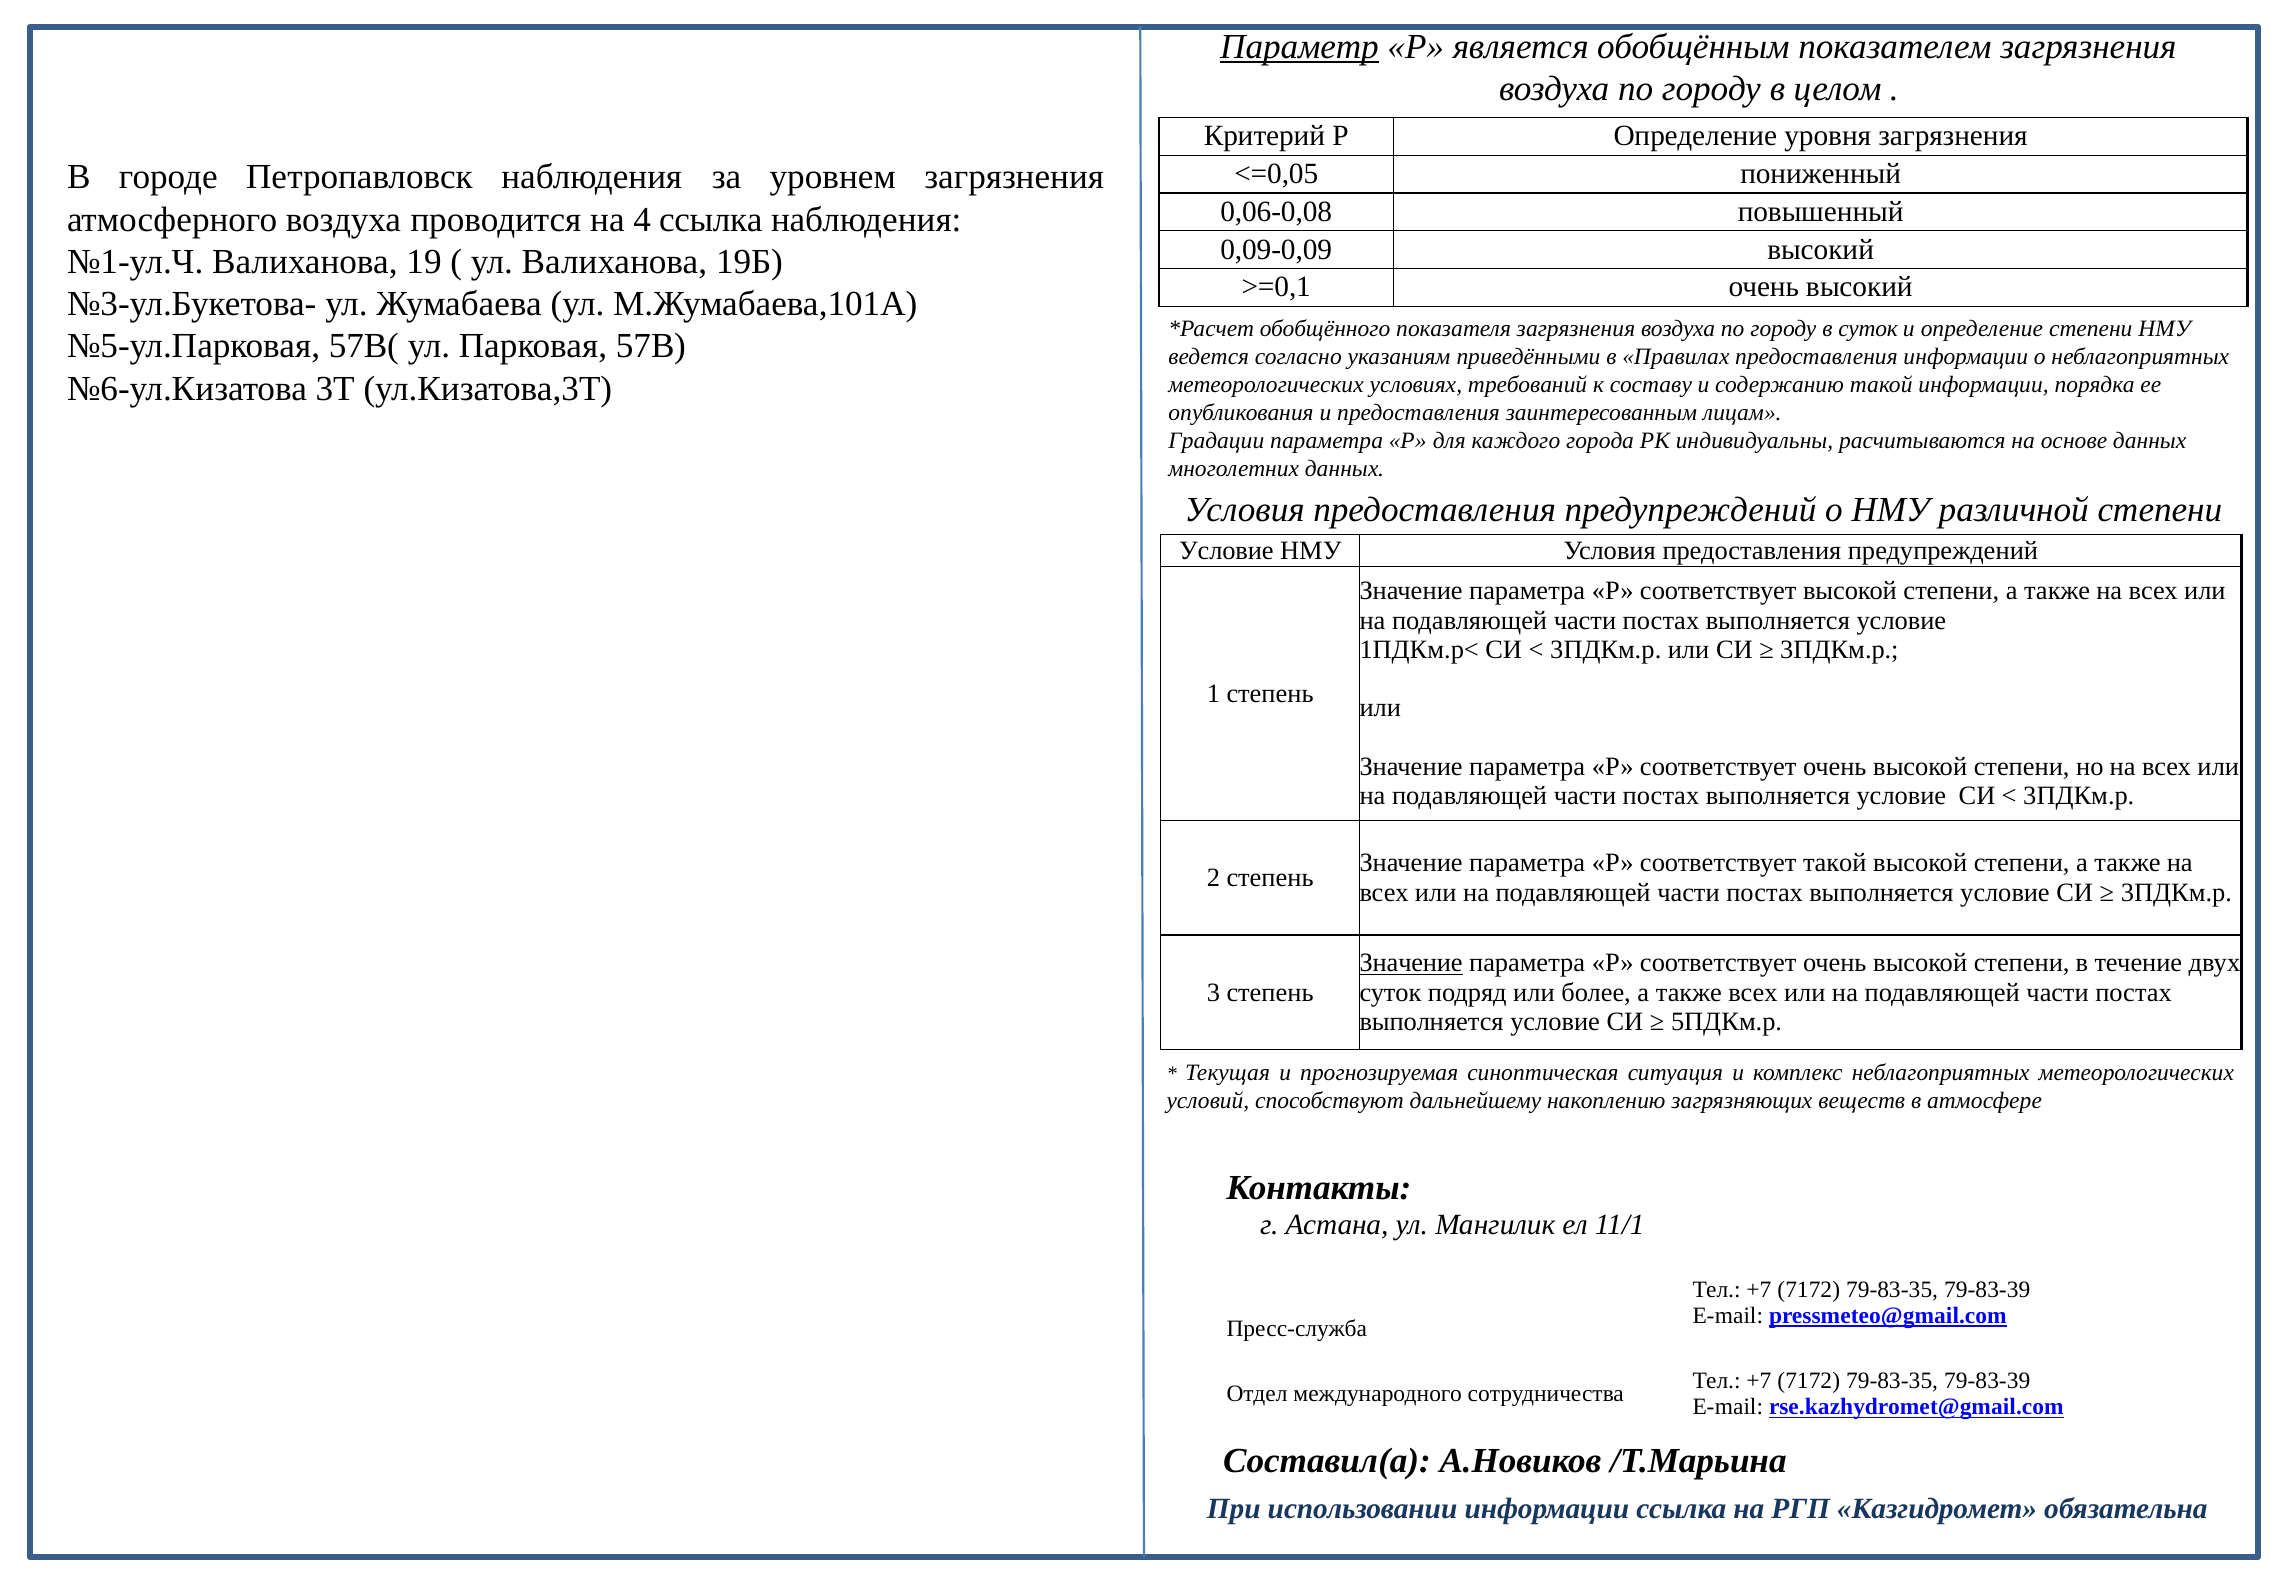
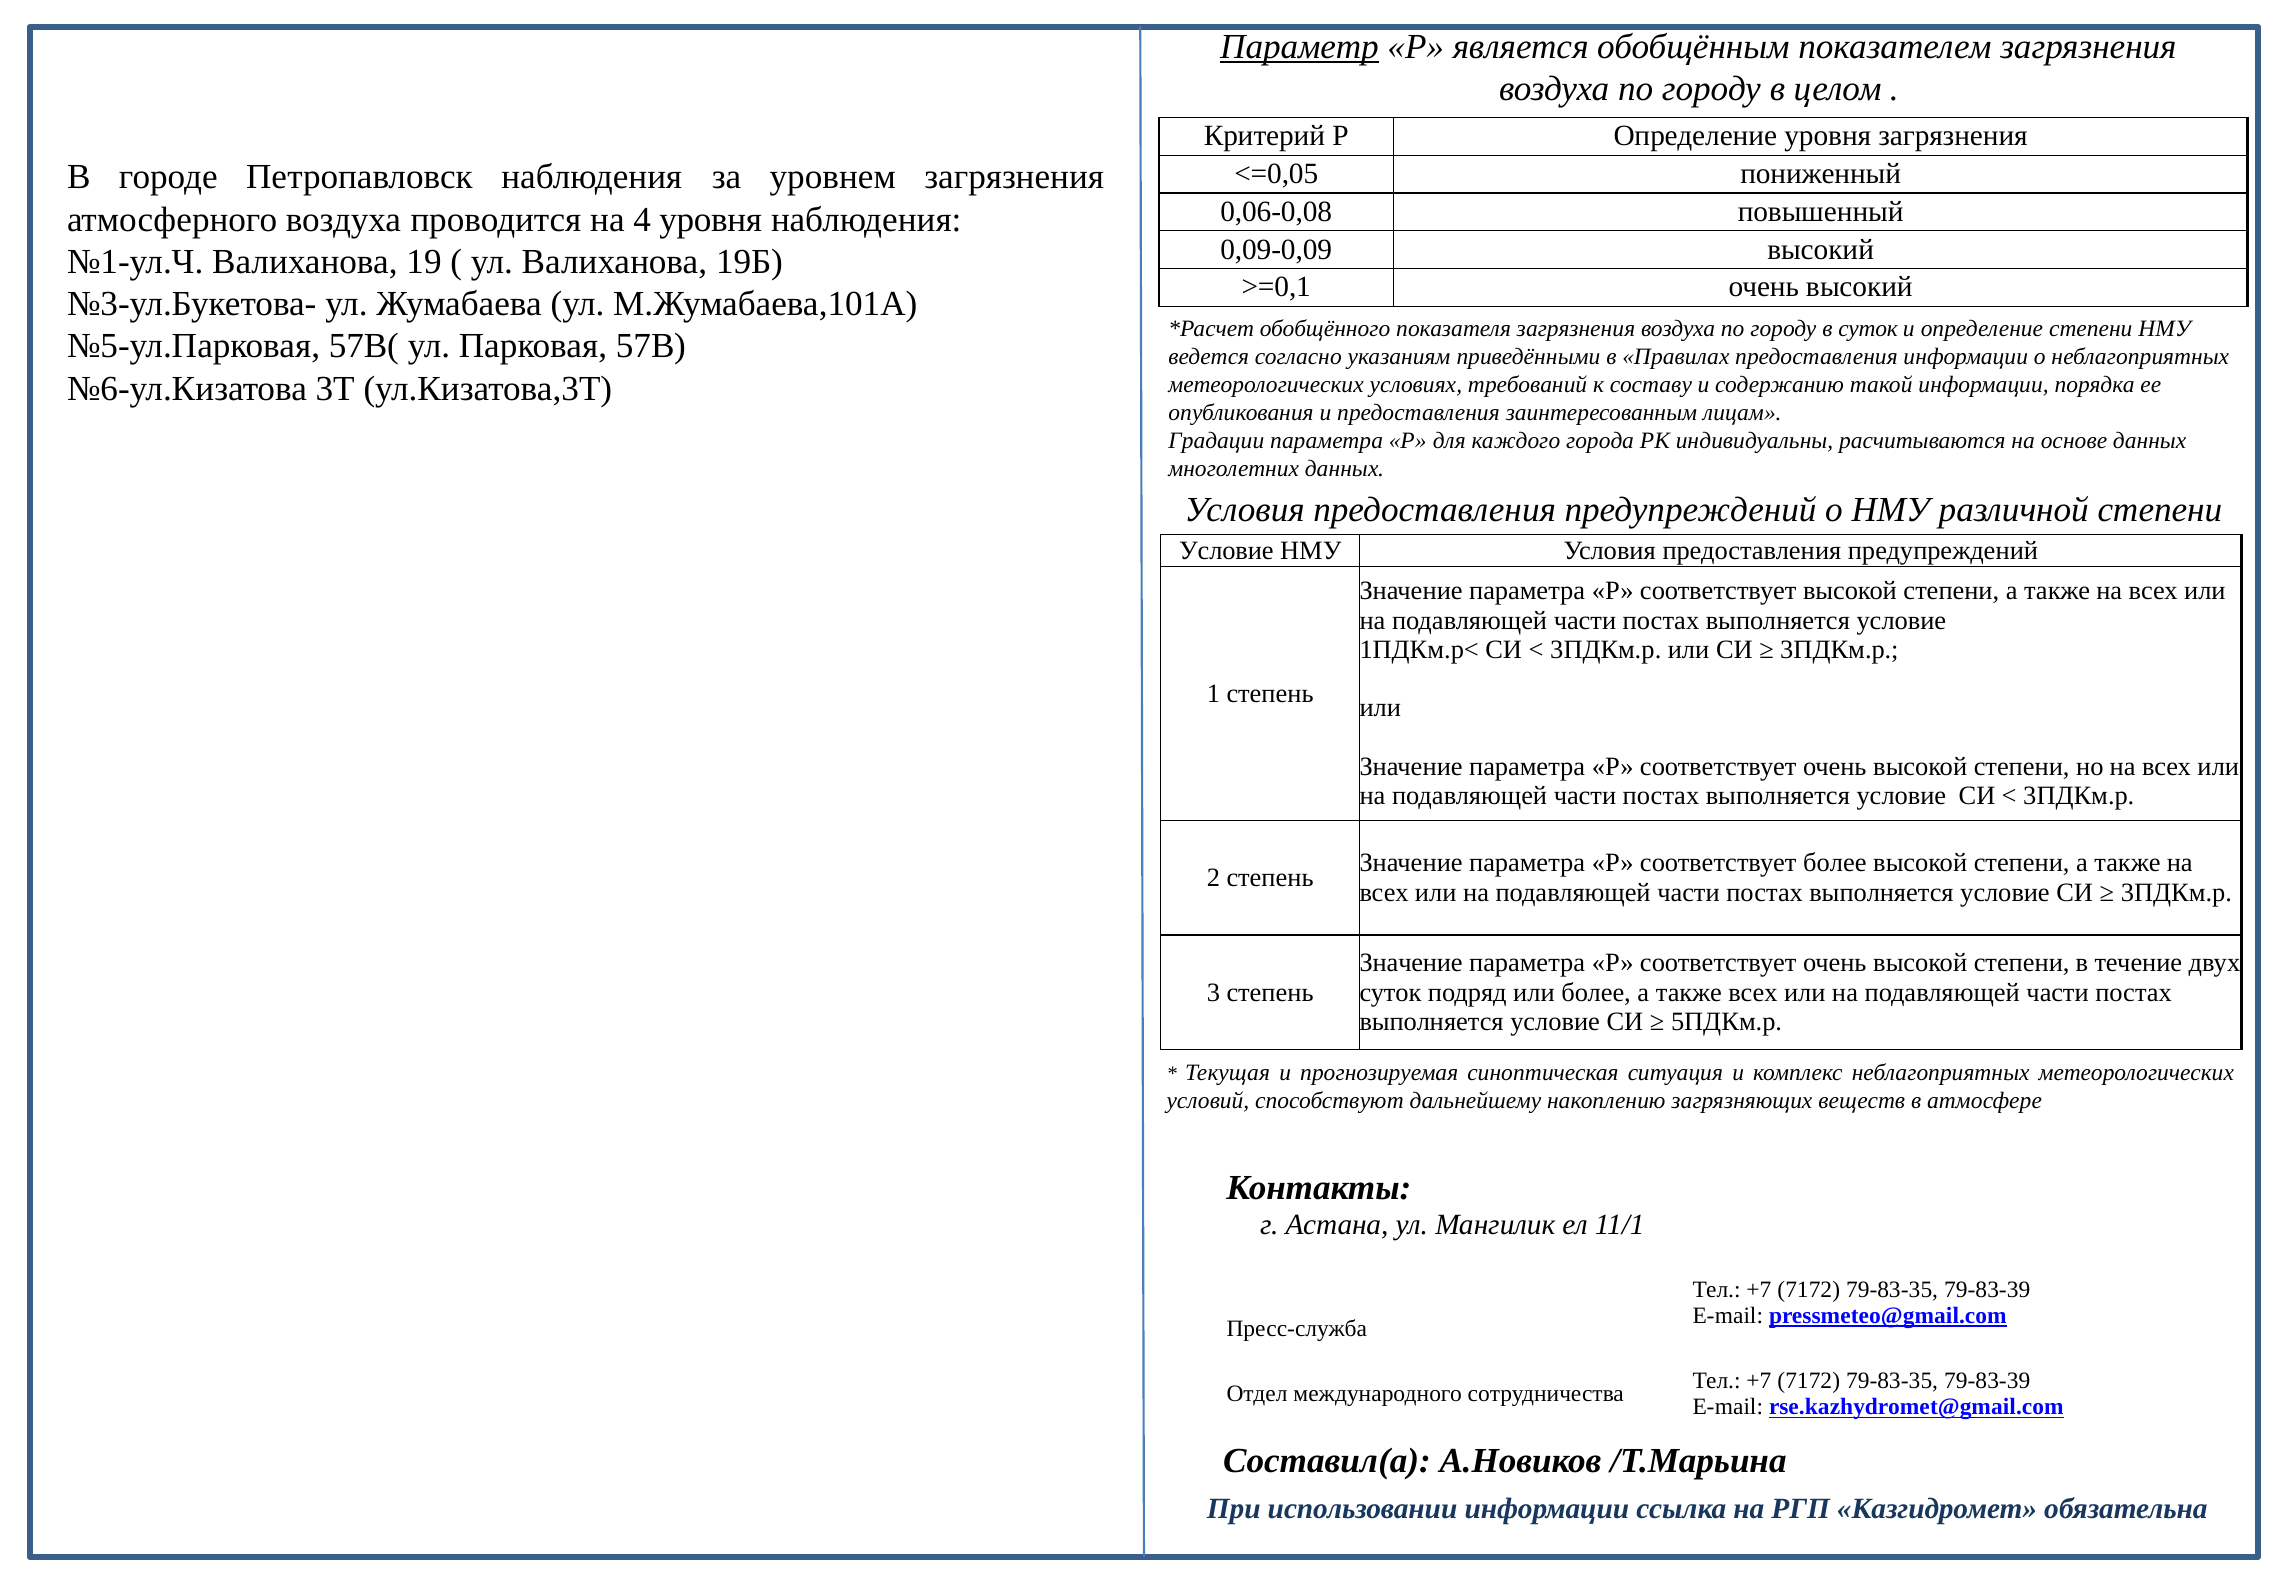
4 ссылка: ссылка -> уровня (711, 219)
соответствует такой: такой -> более (1835, 863)
Значение underline: present -> none (1411, 963)
